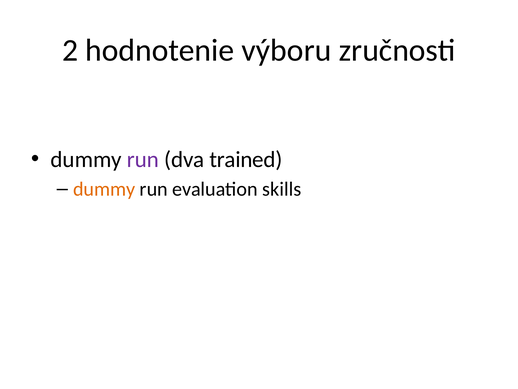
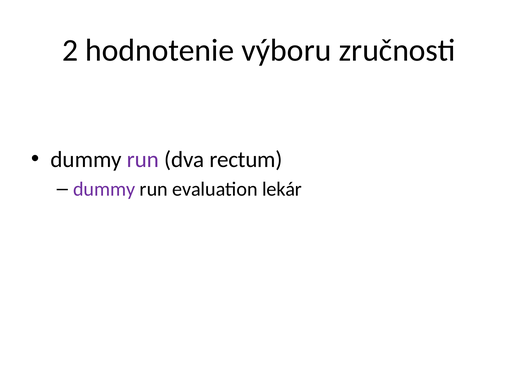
trained: trained -> rectum (246, 159)
dummy colour: orange -> purple (104, 189)
skills: skills -> lekár (282, 189)
